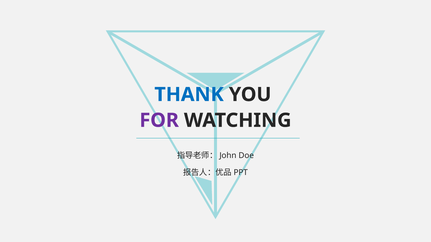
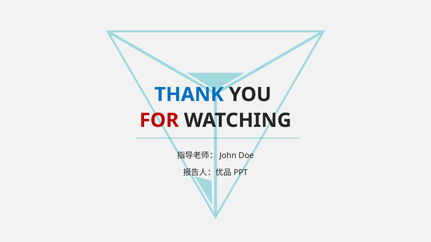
FOR colour: purple -> red (159, 121)
